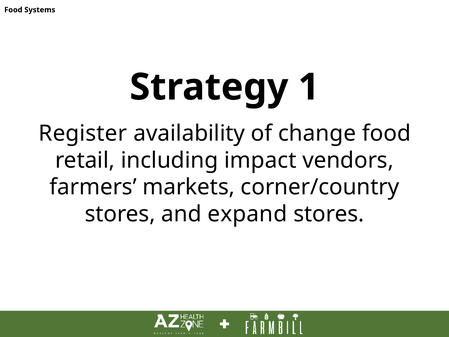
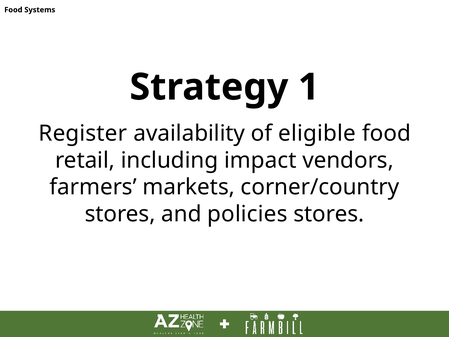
change: change -> eligible (317, 133)
expand: expand -> policies (247, 214)
